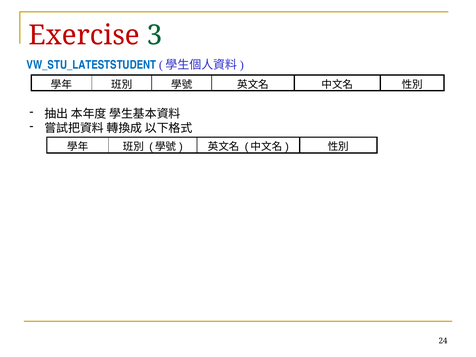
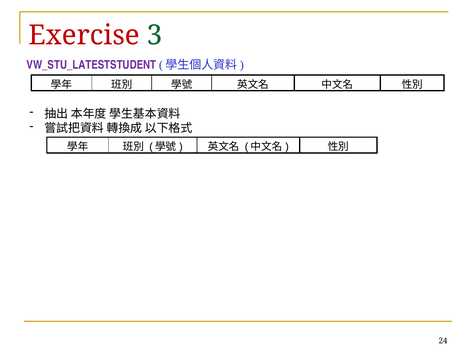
VW_STU_LATESTSTUDENT colour: blue -> purple (91, 65)
